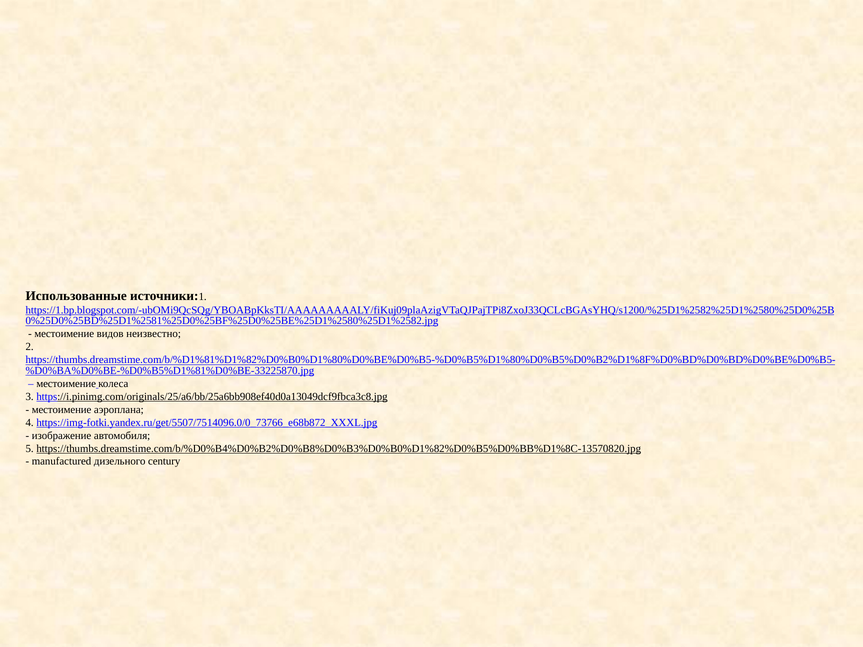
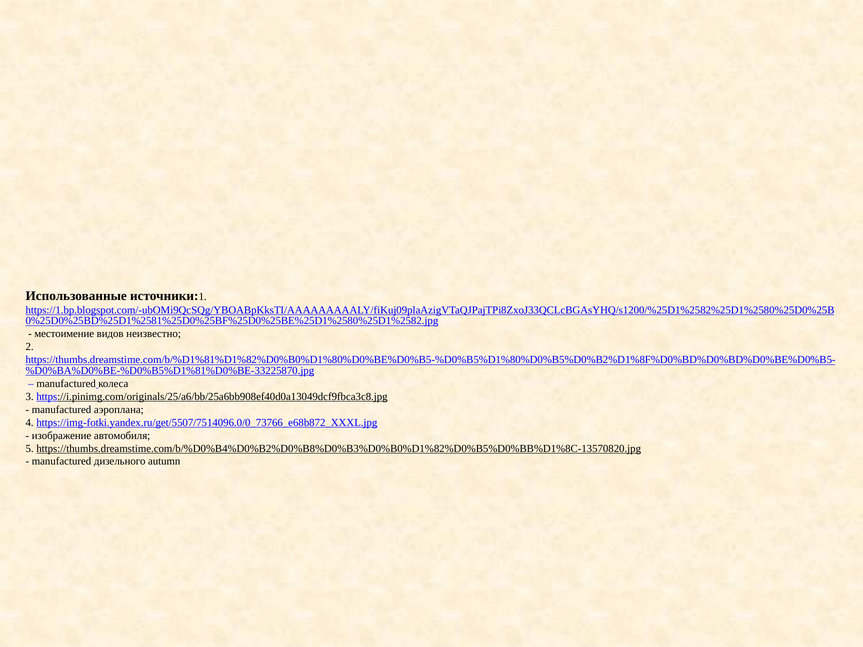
местоимение: местоимение -> manufactured (66, 384)
местоимение: местоимение -> manufactured (62, 410)
century: century -> autumn (164, 462)
